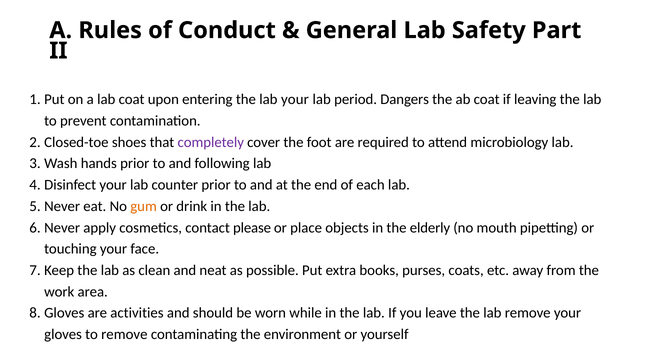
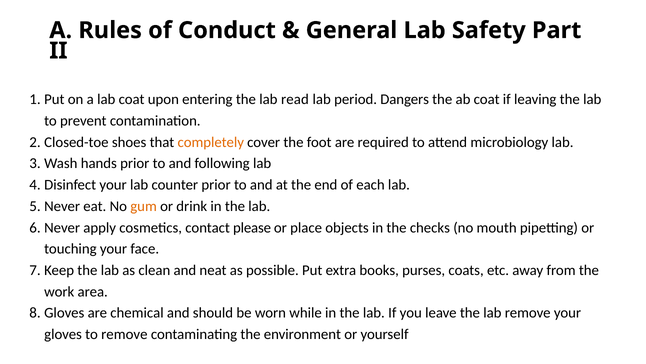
lab your: your -> read (295, 99)
completely colour: purple -> orange (211, 142)
elderly: elderly -> checks (430, 227)
activities: activities -> chemical (137, 312)
